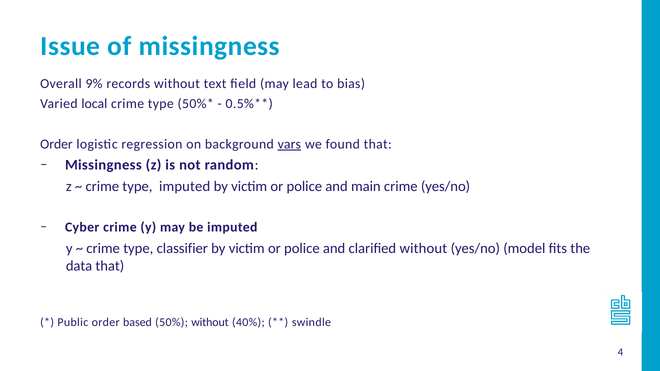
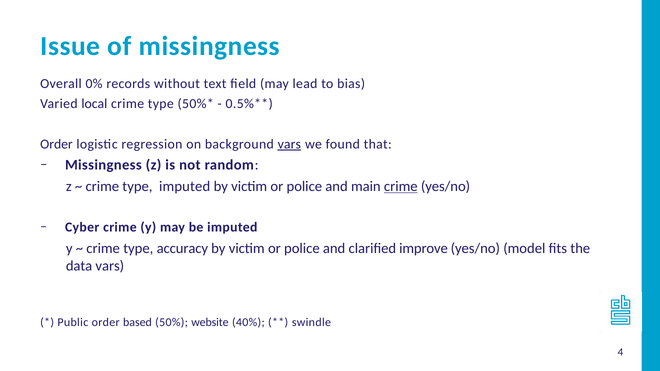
9%: 9% -> 0% (94, 84)
crime underline: none -> present (401, 187)
classifier: classifier -> accuracy (182, 248)
clarified without: without -> improve (423, 248)
data that: that -> vars (110, 266)
50% without: without -> website (210, 322)
